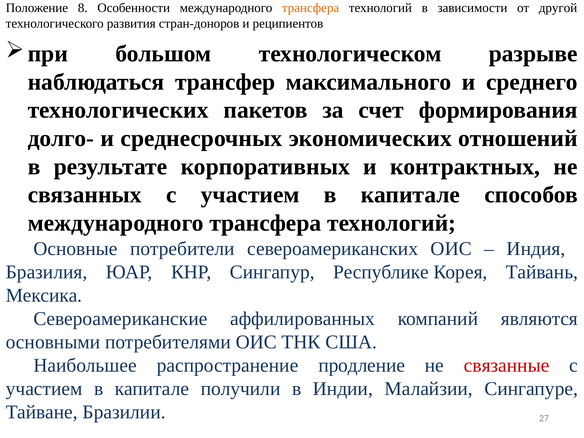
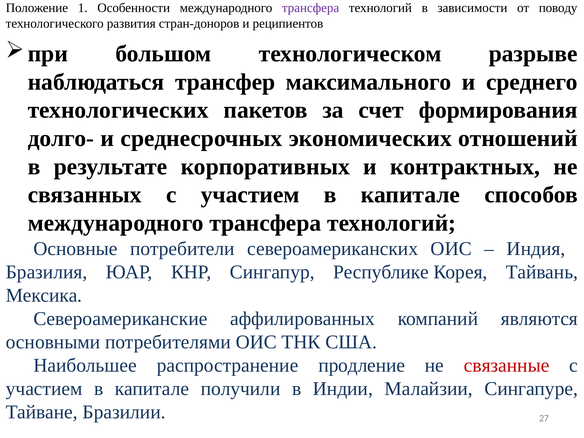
8: 8 -> 1 (83, 8)
трансфера colour: orange -> purple (311, 8)
другой: другой -> поводу (558, 8)
